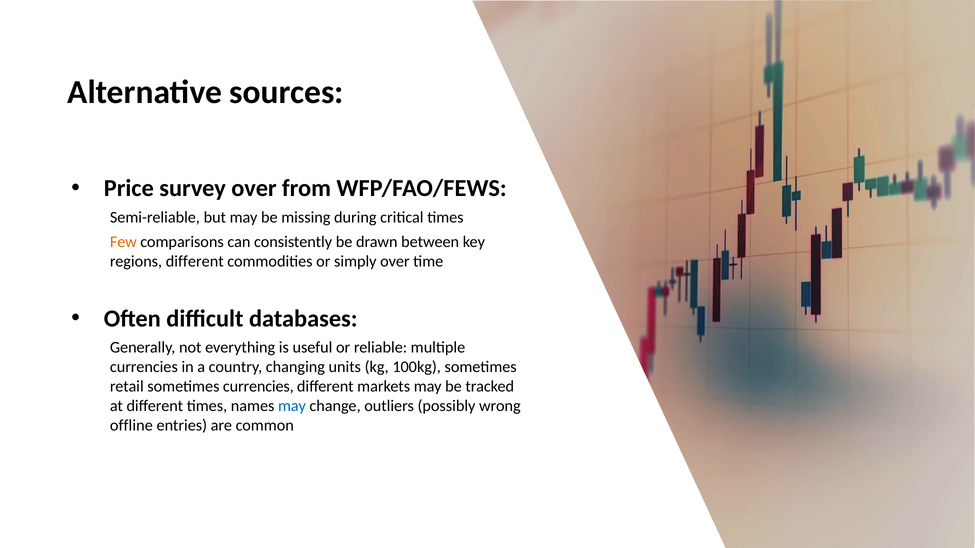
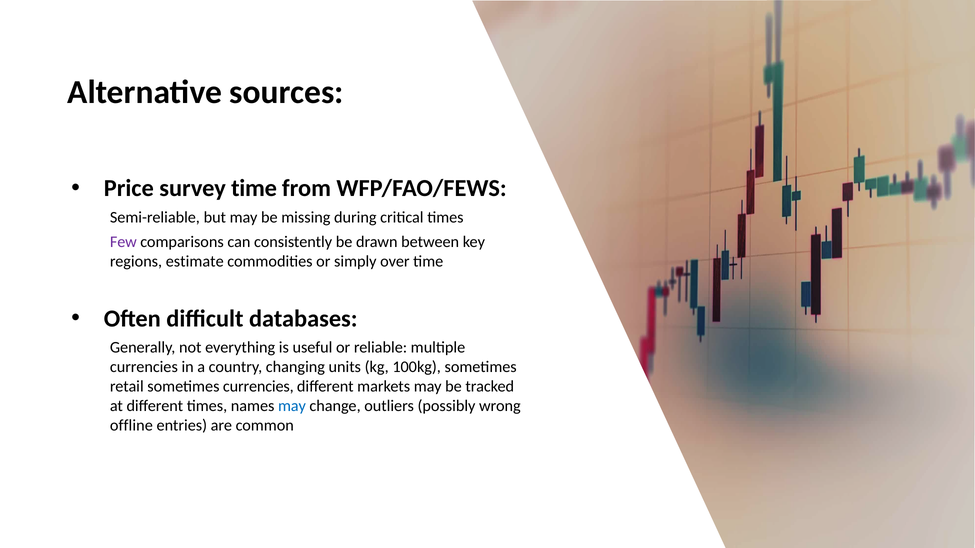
survey over: over -> time (254, 189)
Few colour: orange -> purple (123, 242)
regions different: different -> estimate (195, 261)
